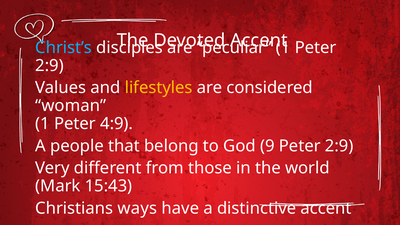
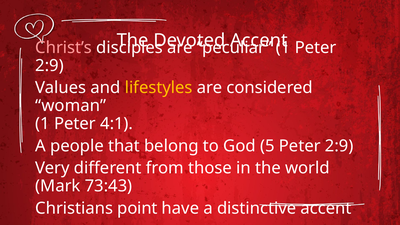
Christ’s colour: light blue -> pink (64, 48)
4:9: 4:9 -> 4:1 (117, 124)
9: 9 -> 5 (267, 146)
15:43: 15:43 -> 73:43 (109, 186)
ways: ways -> point (137, 208)
